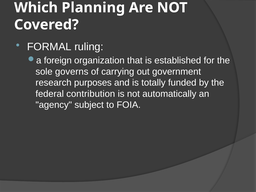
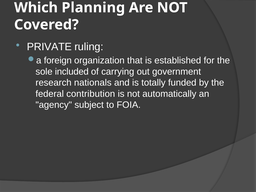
FORMAL: FORMAL -> PRIVATE (49, 47)
governs: governs -> included (72, 72)
purposes: purposes -> nationals (93, 83)
